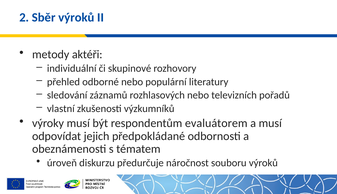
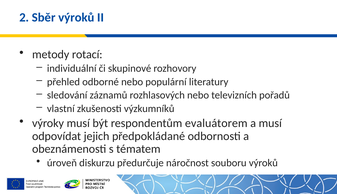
aktéři: aktéři -> rotací (87, 55)
